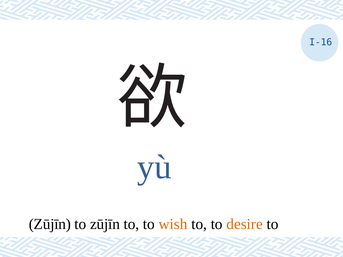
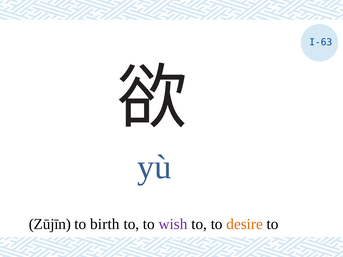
I-16: I-16 -> I-63 (321, 42)
to zūjīn: zūjīn -> birth (105, 224)
wish colour: orange -> purple (173, 224)
